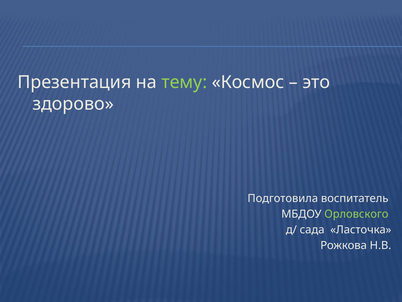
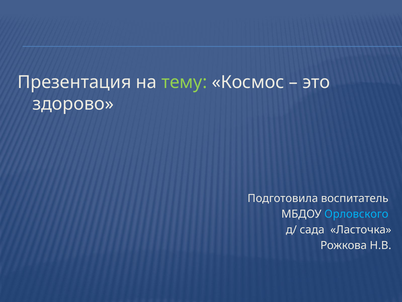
Орловского colour: light green -> light blue (356, 214)
